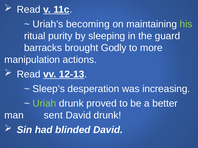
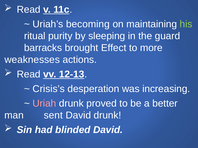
Godly: Godly -> Effect (114, 48)
manipulation: manipulation -> weaknesses (32, 60)
Sleep’s: Sleep’s -> Crisis’s (49, 89)
Uriah colour: light green -> pink (44, 104)
